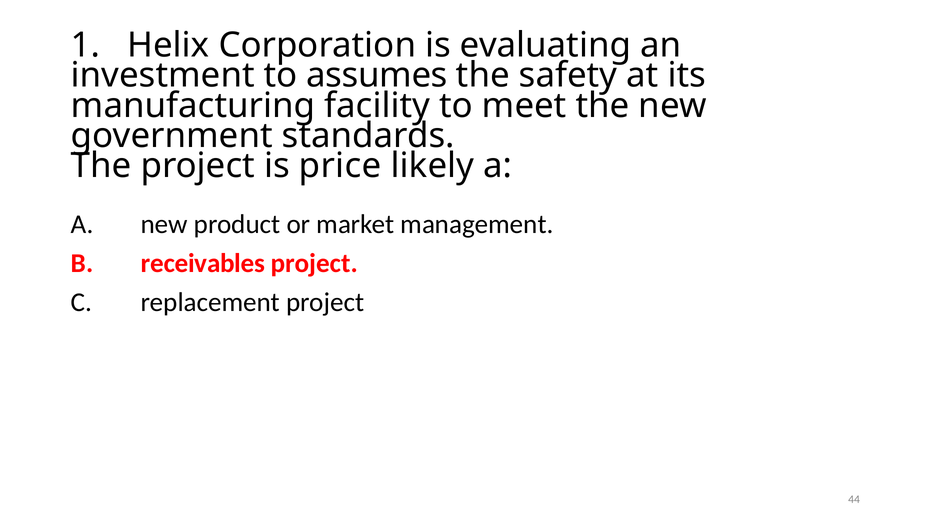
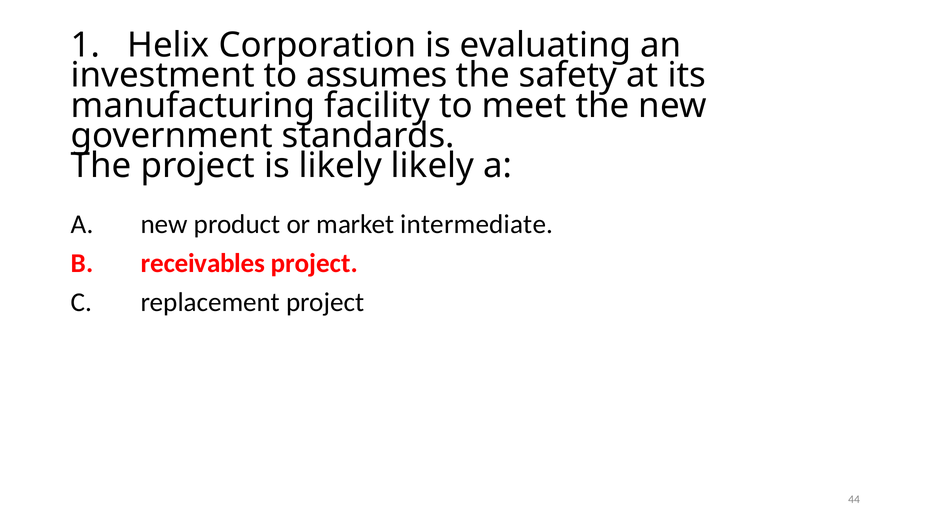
is price: price -> likely (340, 166)
management: management -> intermediate (477, 225)
